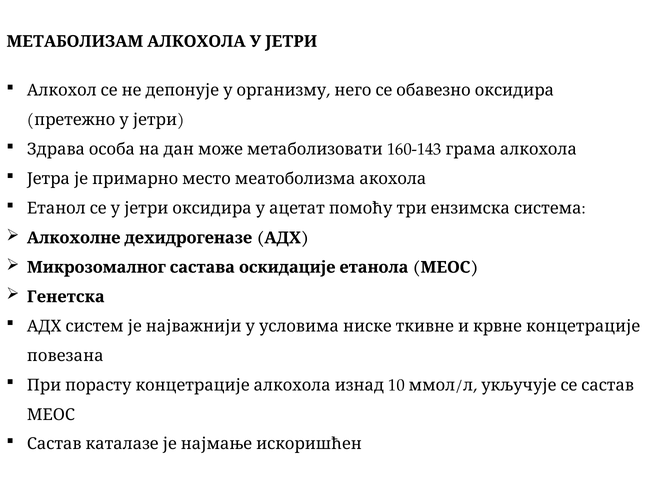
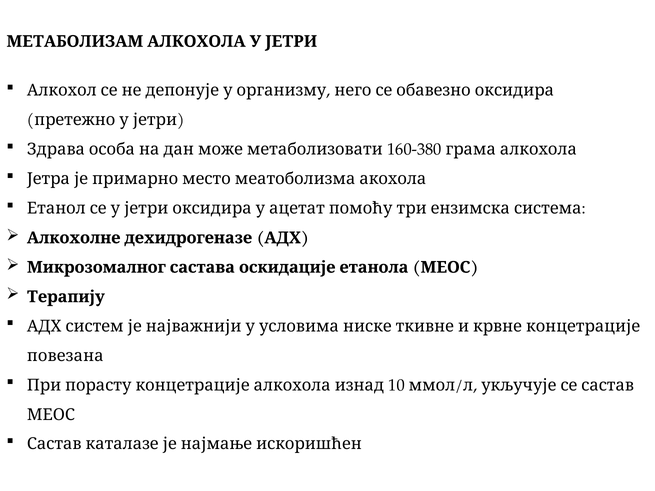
160-143: 160-143 -> 160-380 (414, 150)
Генетска: Генетска -> Терапију (66, 297)
